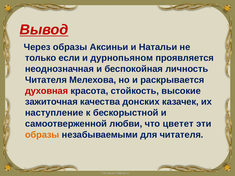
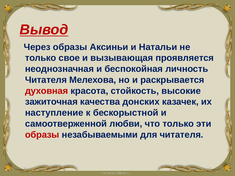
если: если -> свое (69, 58)
дурнопьяном: дурнопьяном -> вызывающая (122, 58)
что цветет: цветет -> только (178, 124)
образы colour: orange -> red (42, 135)
